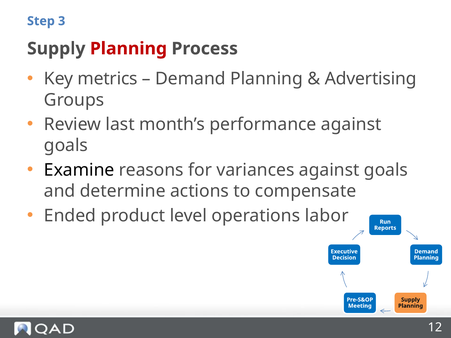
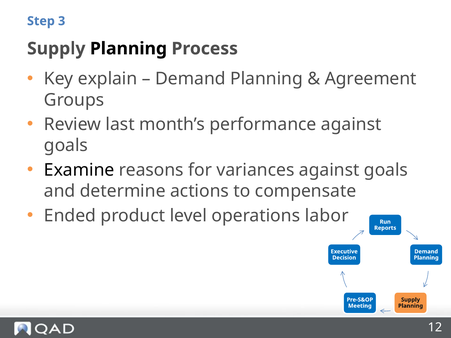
Planning colour: red -> black (128, 49)
metrics: metrics -> explain (108, 79)
Advertising: Advertising -> Agreement (371, 79)
